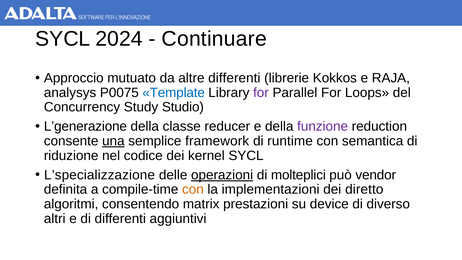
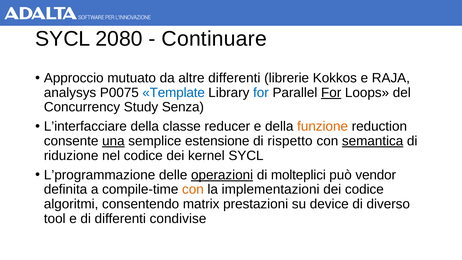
2024: 2024 -> 2080 (119, 39)
for colour: purple -> blue (261, 93)
For underline: none -> present (331, 93)
Studio: Studio -> Senza (183, 107)
L’generazione: L’generazione -> L’interfacciare (85, 126)
funzione colour: purple -> orange (323, 126)
framework: framework -> estensione (217, 141)
runtime: runtime -> rispetto (290, 141)
semantica underline: none -> present (373, 141)
L’specializzazione: L’specializzazione -> L’programmazione (100, 175)
dei diretto: diretto -> codice (364, 189)
altri: altri -> tool (55, 218)
aggiuntivi: aggiuntivi -> condivise (178, 218)
